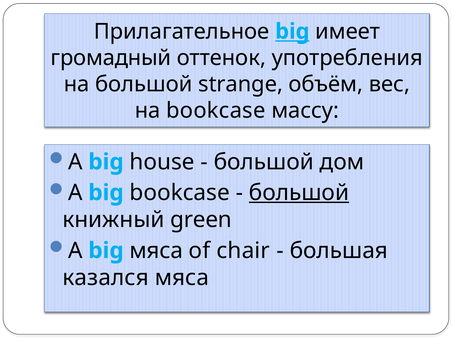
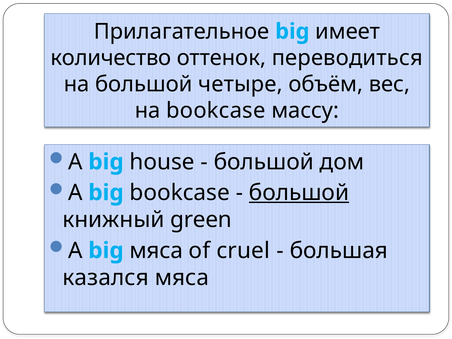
big underline: present -> none (292, 31)
громадный: громадный -> количество (111, 58)
употребления: употребления -> переводиться (347, 58)
strange: strange -> четыре (240, 84)
chair: chair -> cruel (243, 251)
